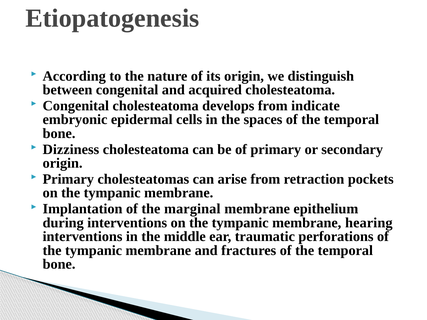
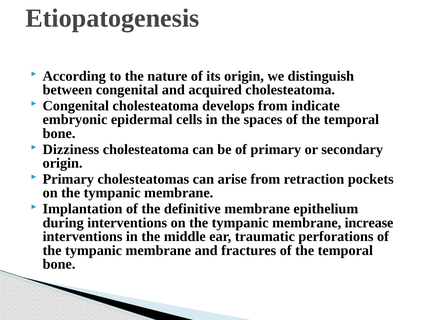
marginal: marginal -> definitive (192, 209)
hearing: hearing -> increase (369, 223)
